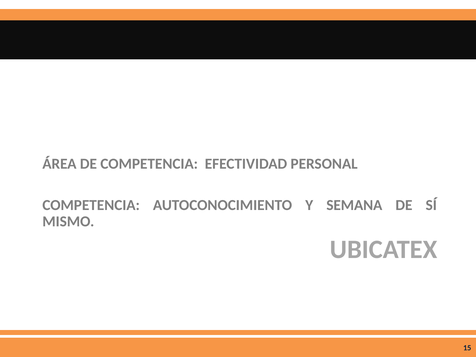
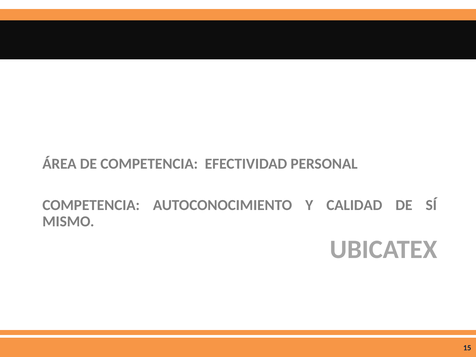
SEMANA: SEMANA -> CALIDAD (354, 205)
